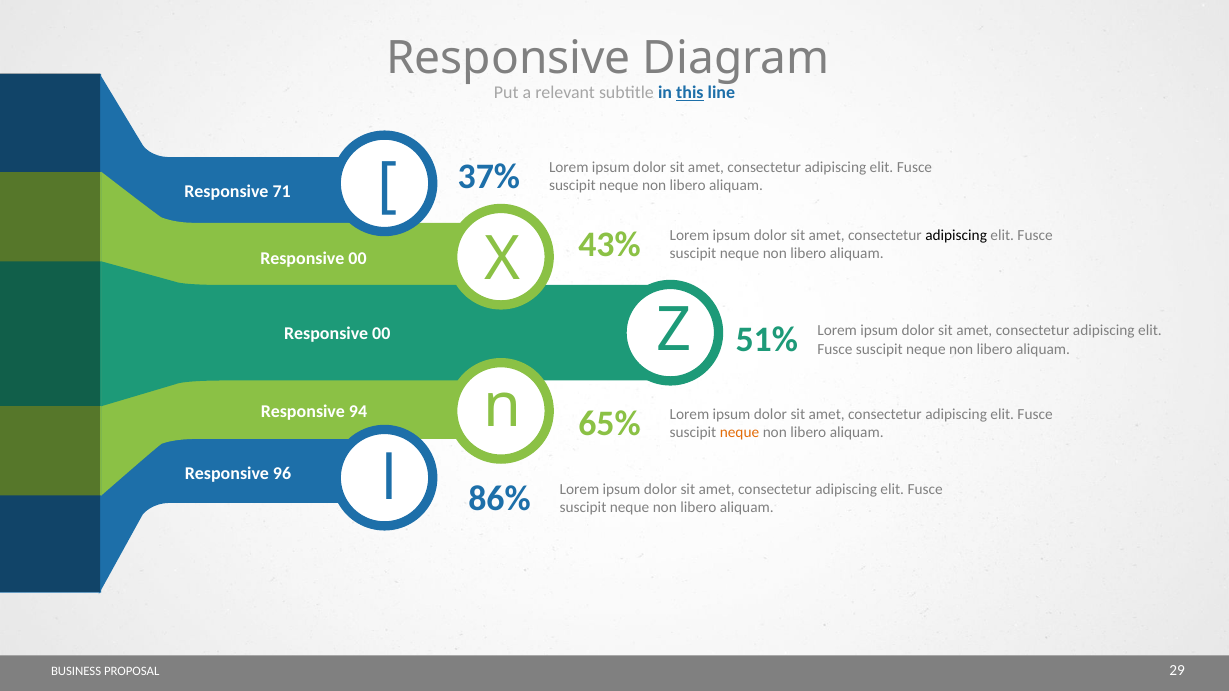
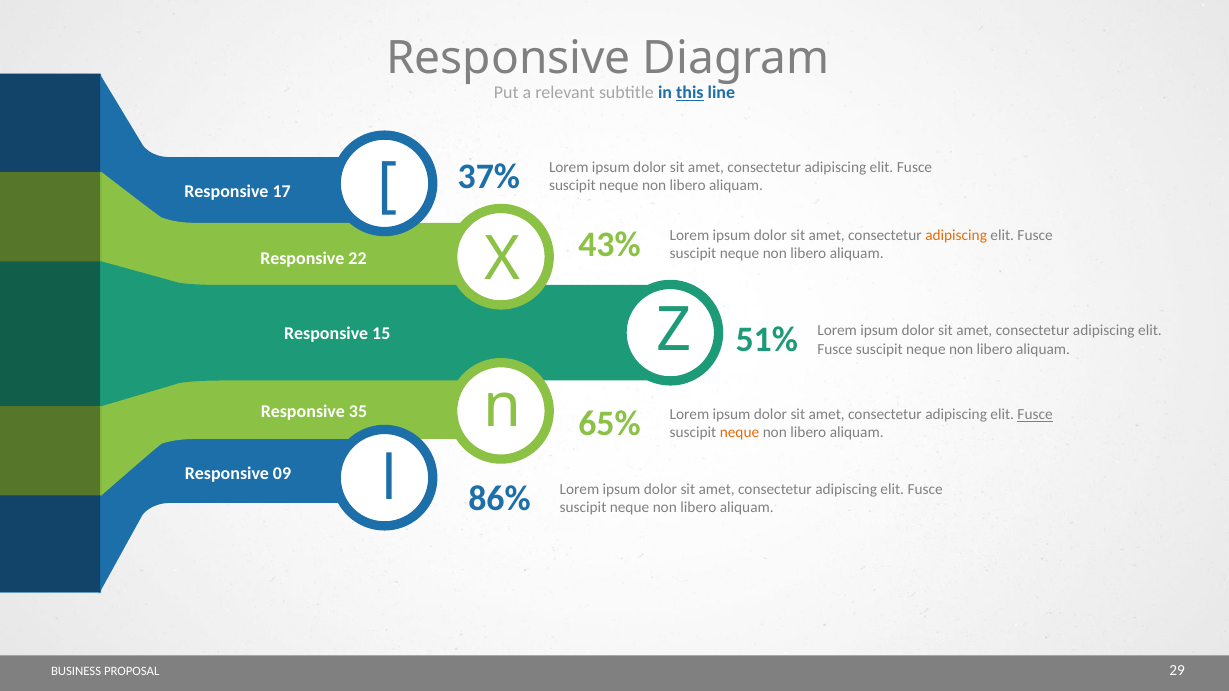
71: 71 -> 17 (282, 191)
adipiscing colour: black -> orange (956, 236)
00: 00 -> 22 (358, 259)
00: 00 -> 15 (381, 334)
94: 94 -> 35 (358, 412)
Fusce underline: none -> present (1035, 415)
96: 96 -> 09 (282, 474)
